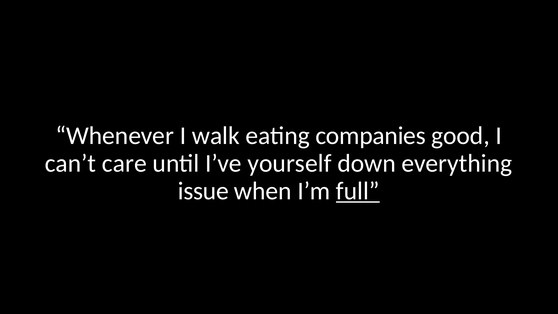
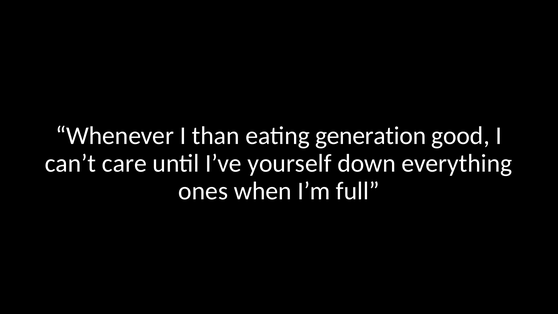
walk: walk -> than (216, 136)
companies: companies -> generation (371, 136)
issue: issue -> ones (203, 191)
full underline: present -> none (358, 191)
